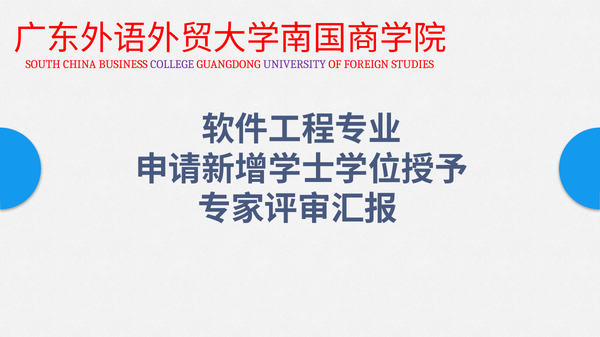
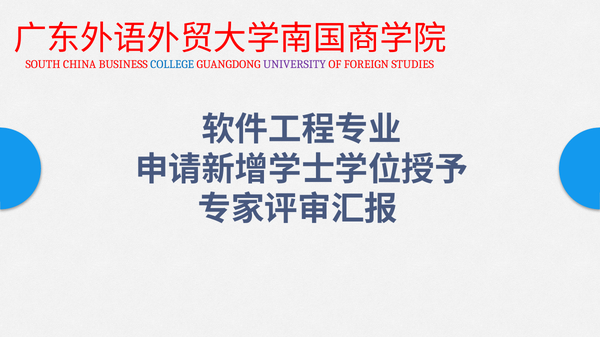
COLLEGE colour: purple -> blue (172, 64)
